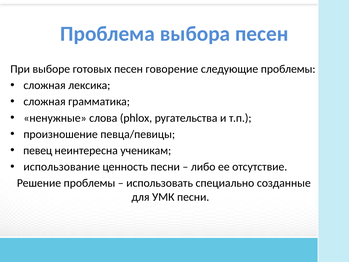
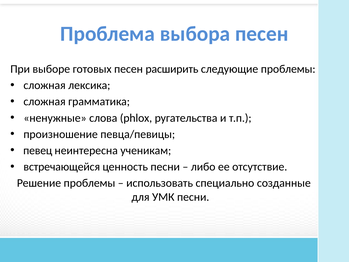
говорение: говорение -> расширить (172, 69)
использование: использование -> встречающейся (62, 167)
